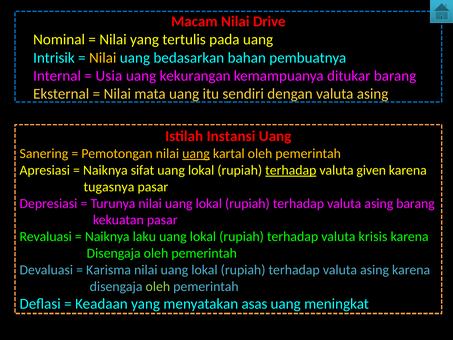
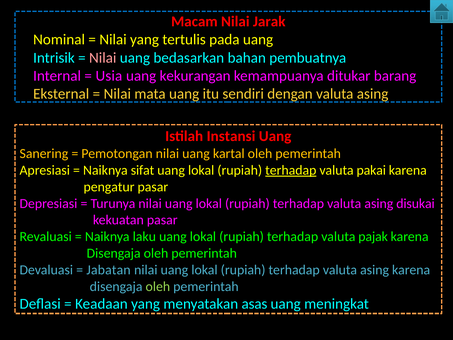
Drive: Drive -> Jarak (269, 21)
Nilai colour: yellow -> pink (103, 58)
uang underline: present -> none (196, 154)
given: given -> pakai (371, 170)
tugasnya: tugasnya -> pengatur (109, 187)
asing barang: barang -> disukai (416, 203)
krisis: krisis -> pajak (373, 237)
Karisma: Karisma -> Jabatan (109, 270)
